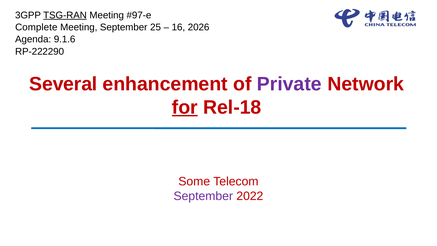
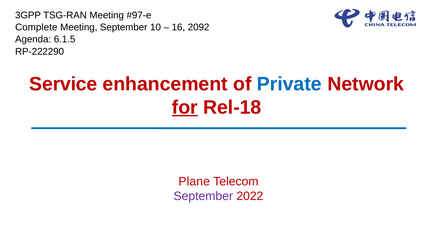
TSG-RAN underline: present -> none (65, 15)
25: 25 -> 10 (156, 27)
2026: 2026 -> 2092 (199, 27)
9.1.6: 9.1.6 -> 6.1.5 (65, 39)
Several: Several -> Service (63, 84)
Private colour: purple -> blue (289, 84)
Some: Some -> Plane (194, 181)
